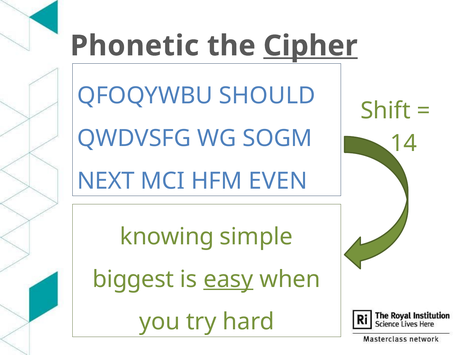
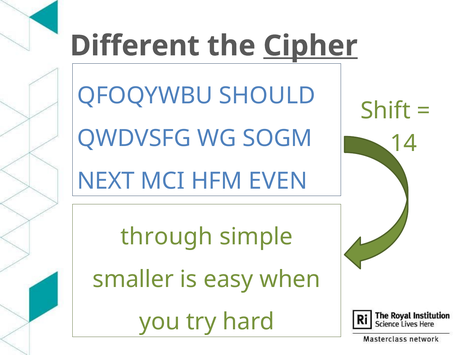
Phonetic: Phonetic -> Different (135, 46)
knowing: knowing -> through (167, 236)
biggest: biggest -> smaller (133, 279)
easy underline: present -> none (228, 279)
